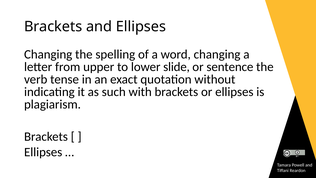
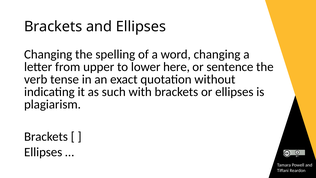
slide: slide -> here (177, 67)
